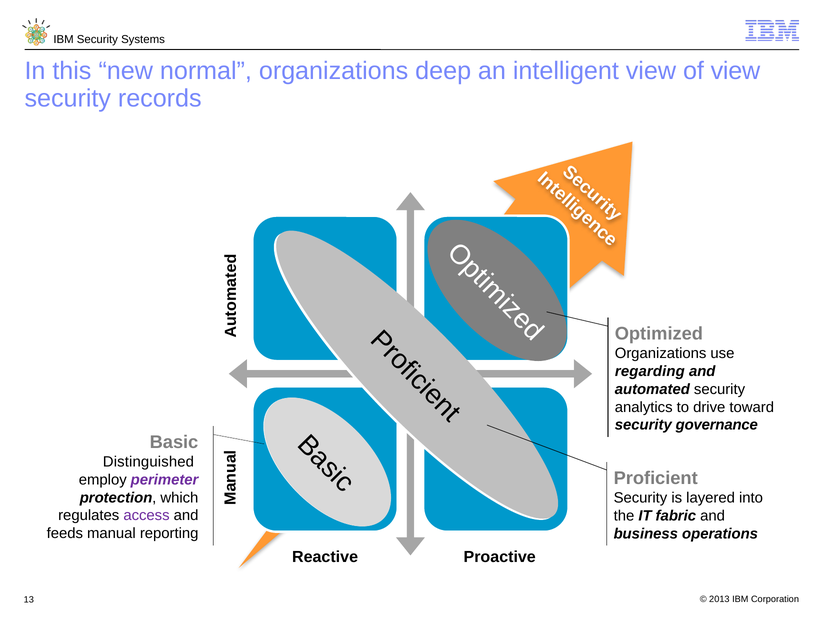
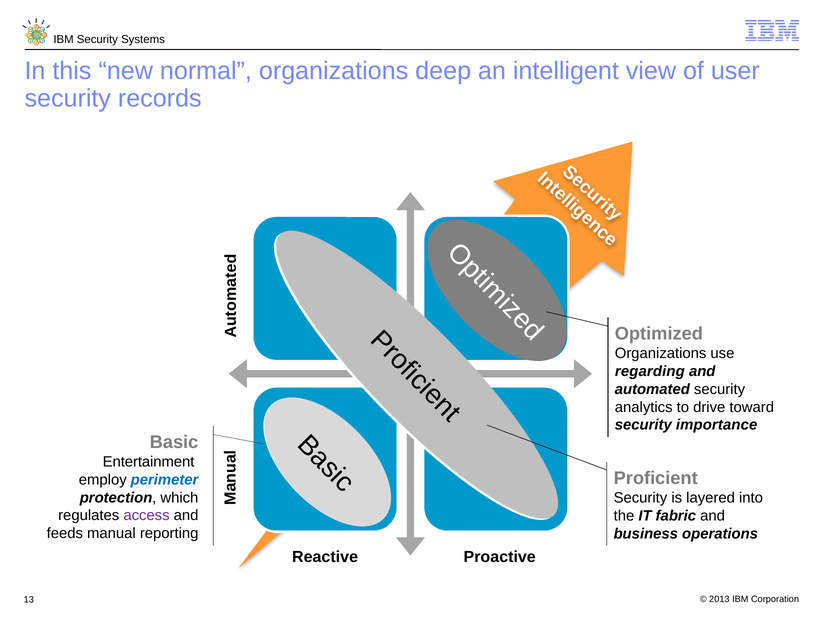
of view: view -> user (735, 71)
governance: governance -> importance (717, 425)
Distinguished: Distinguished -> Entertainment (149, 462)
perimeter colour: purple -> blue (165, 480)
